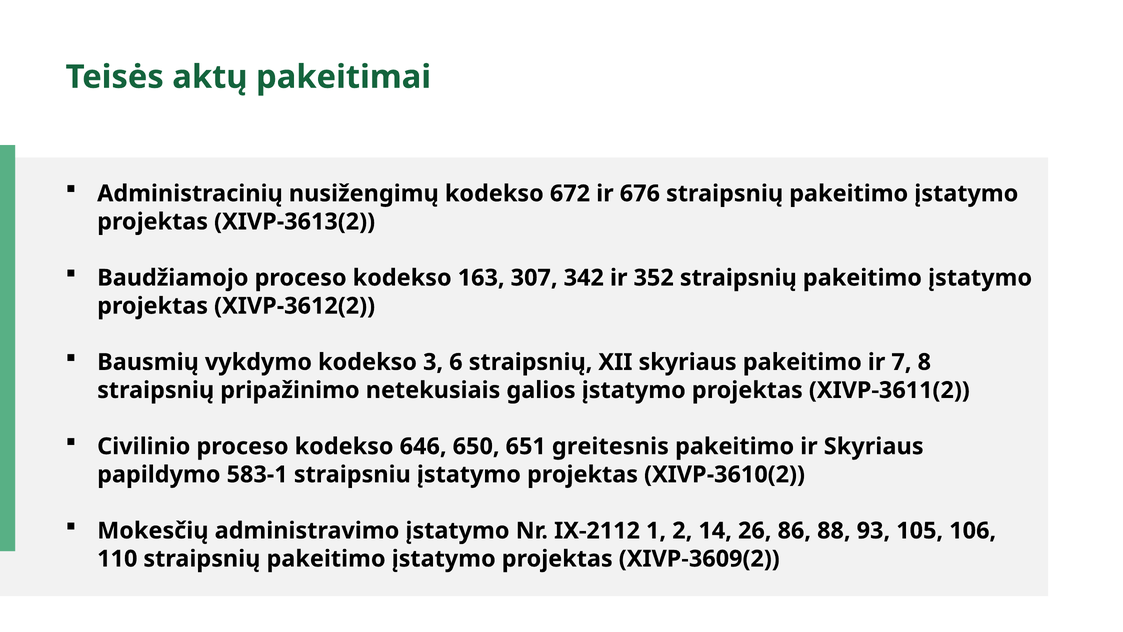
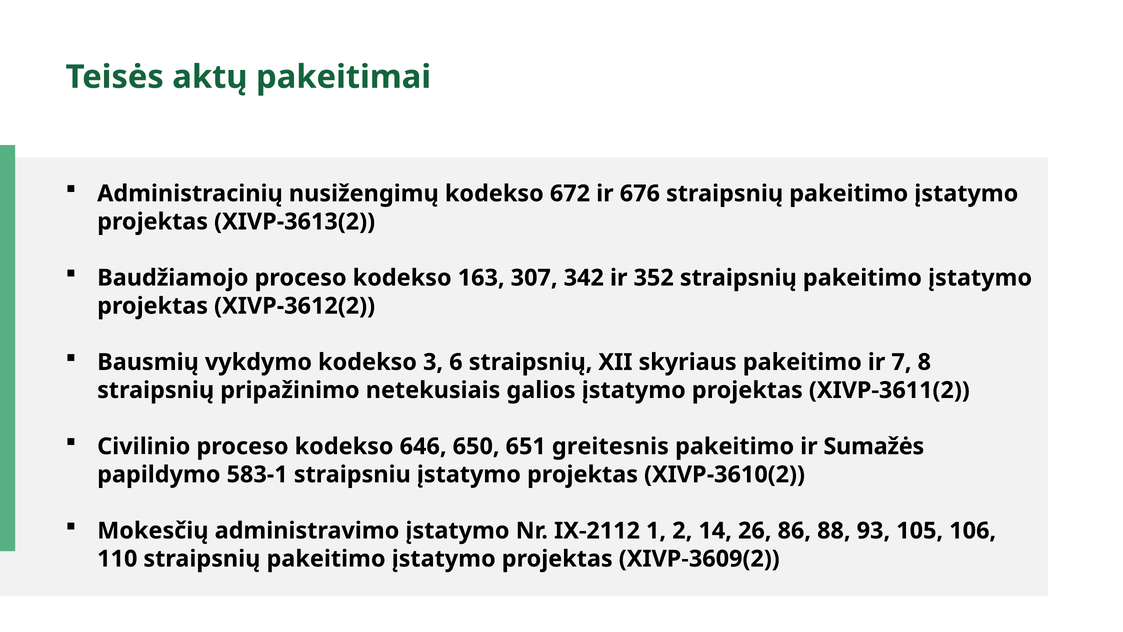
ir Skyriaus: Skyriaus -> Sumažės (874, 446)
